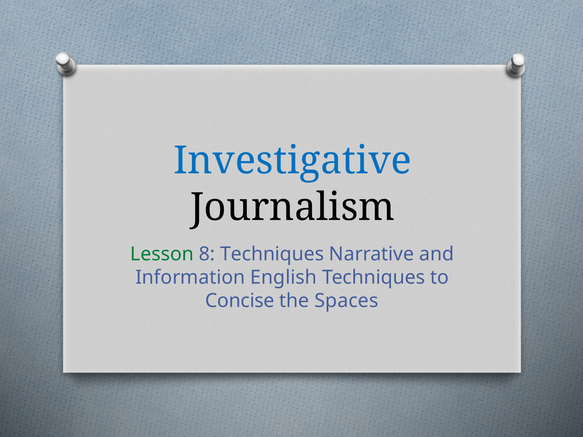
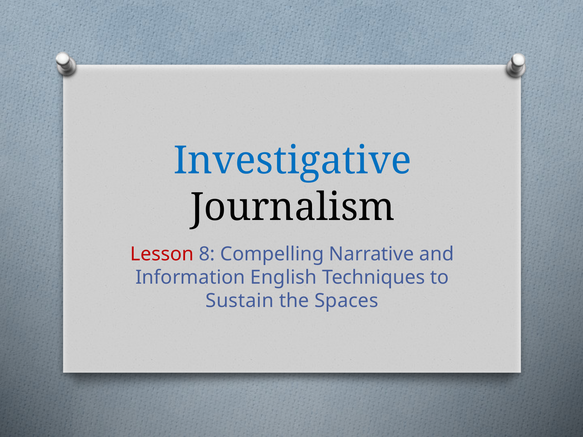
Lesson colour: green -> red (162, 254)
8 Techniques: Techniques -> Compelling (272, 254)
Concise: Concise -> Sustain (240, 301)
